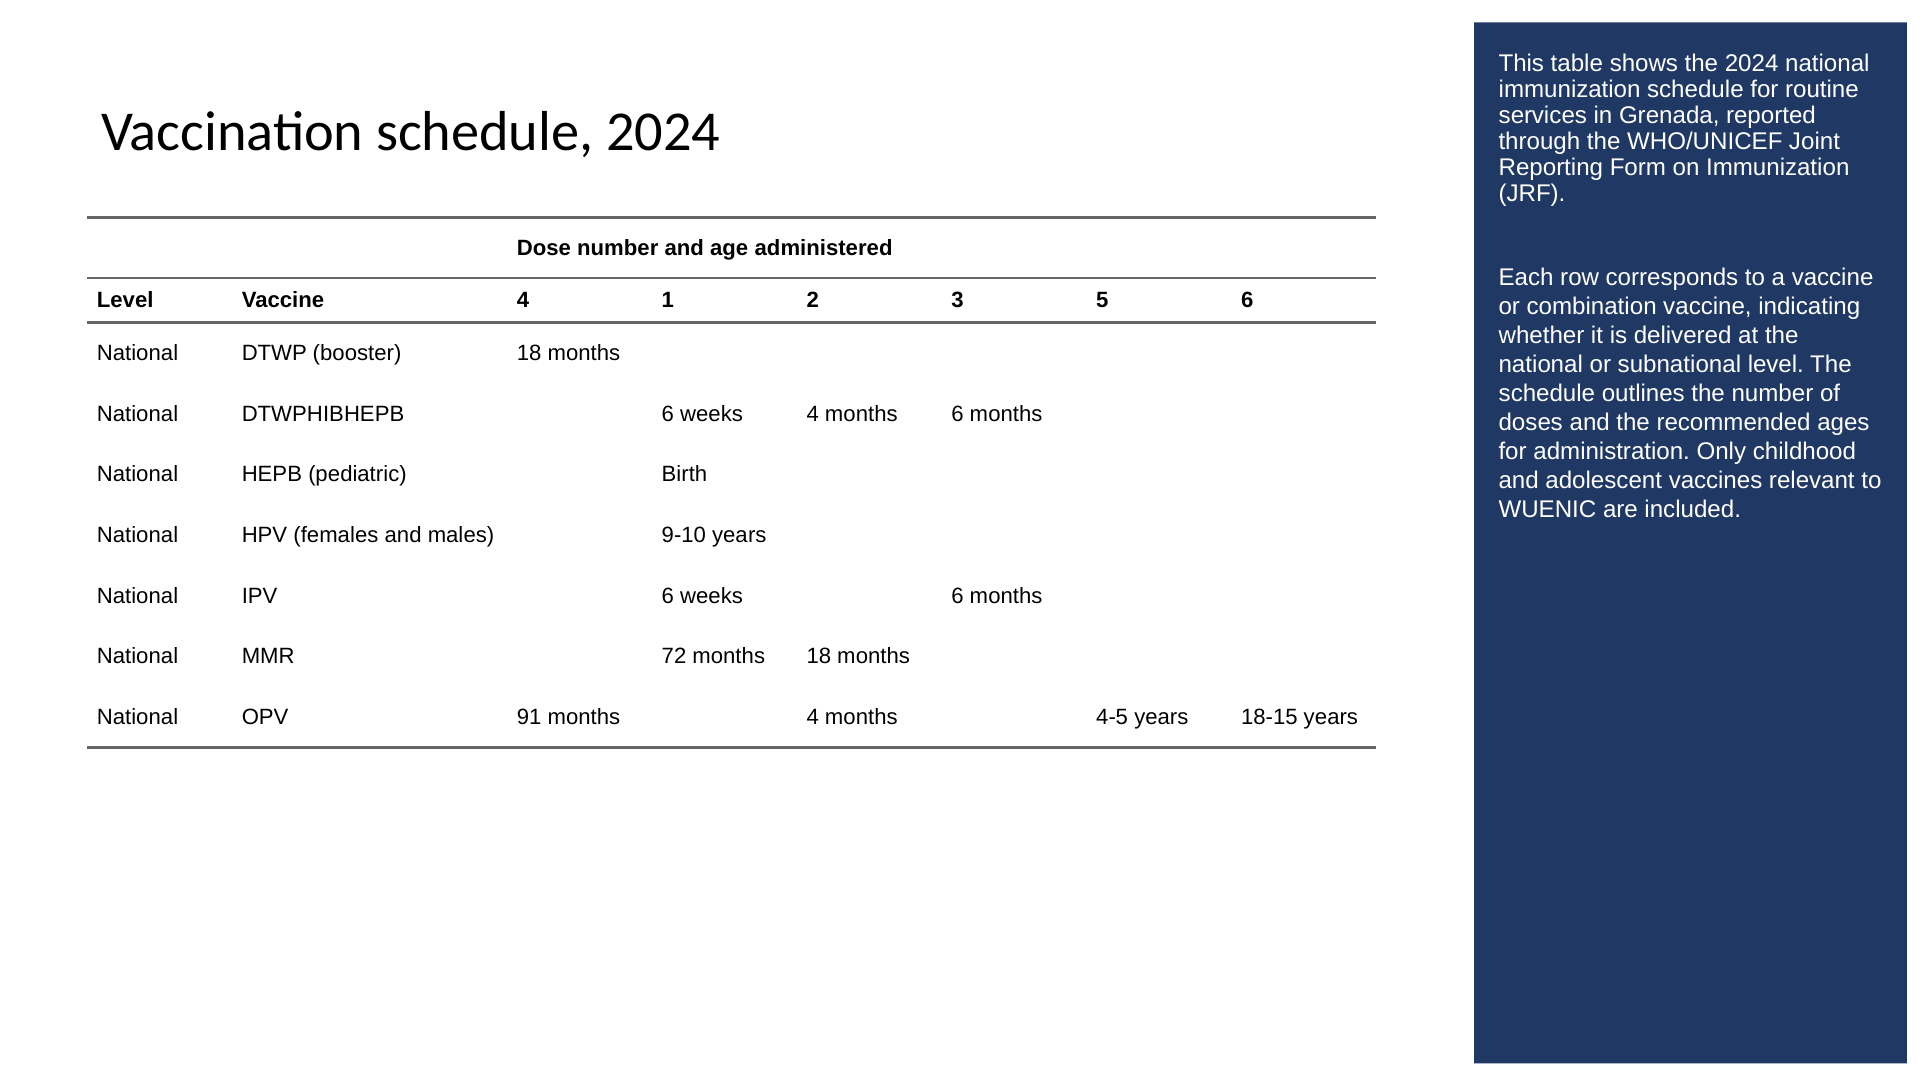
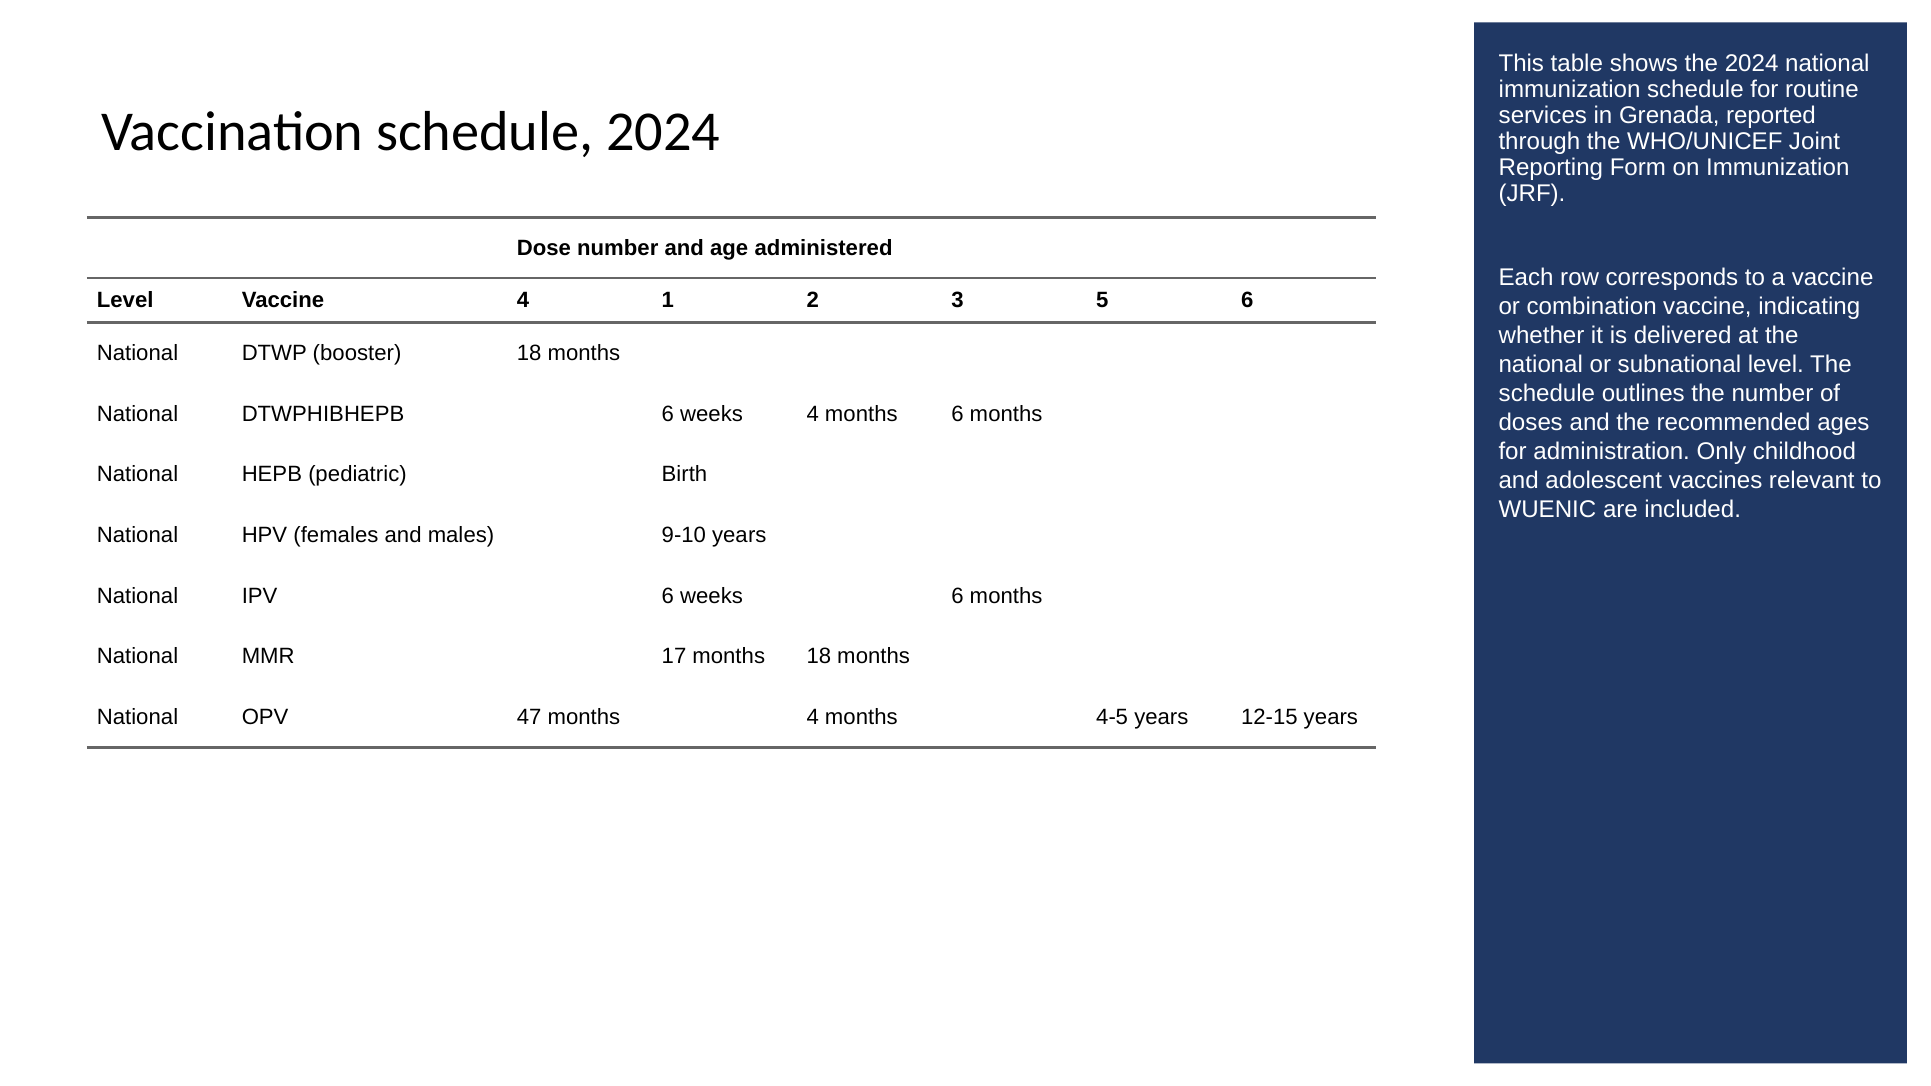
72: 72 -> 17 (674, 657)
91: 91 -> 47 (529, 717)
18-15: 18-15 -> 12-15 (1269, 717)
